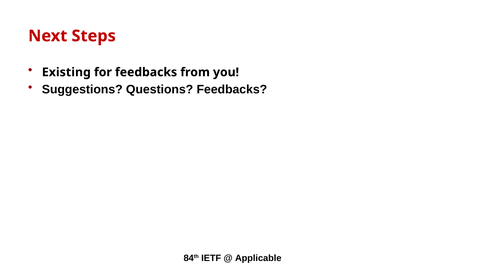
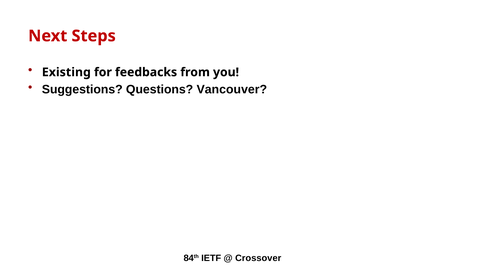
Questions Feedbacks: Feedbacks -> Vancouver (232, 89)
Applicable: Applicable -> Crossover (258, 258)
